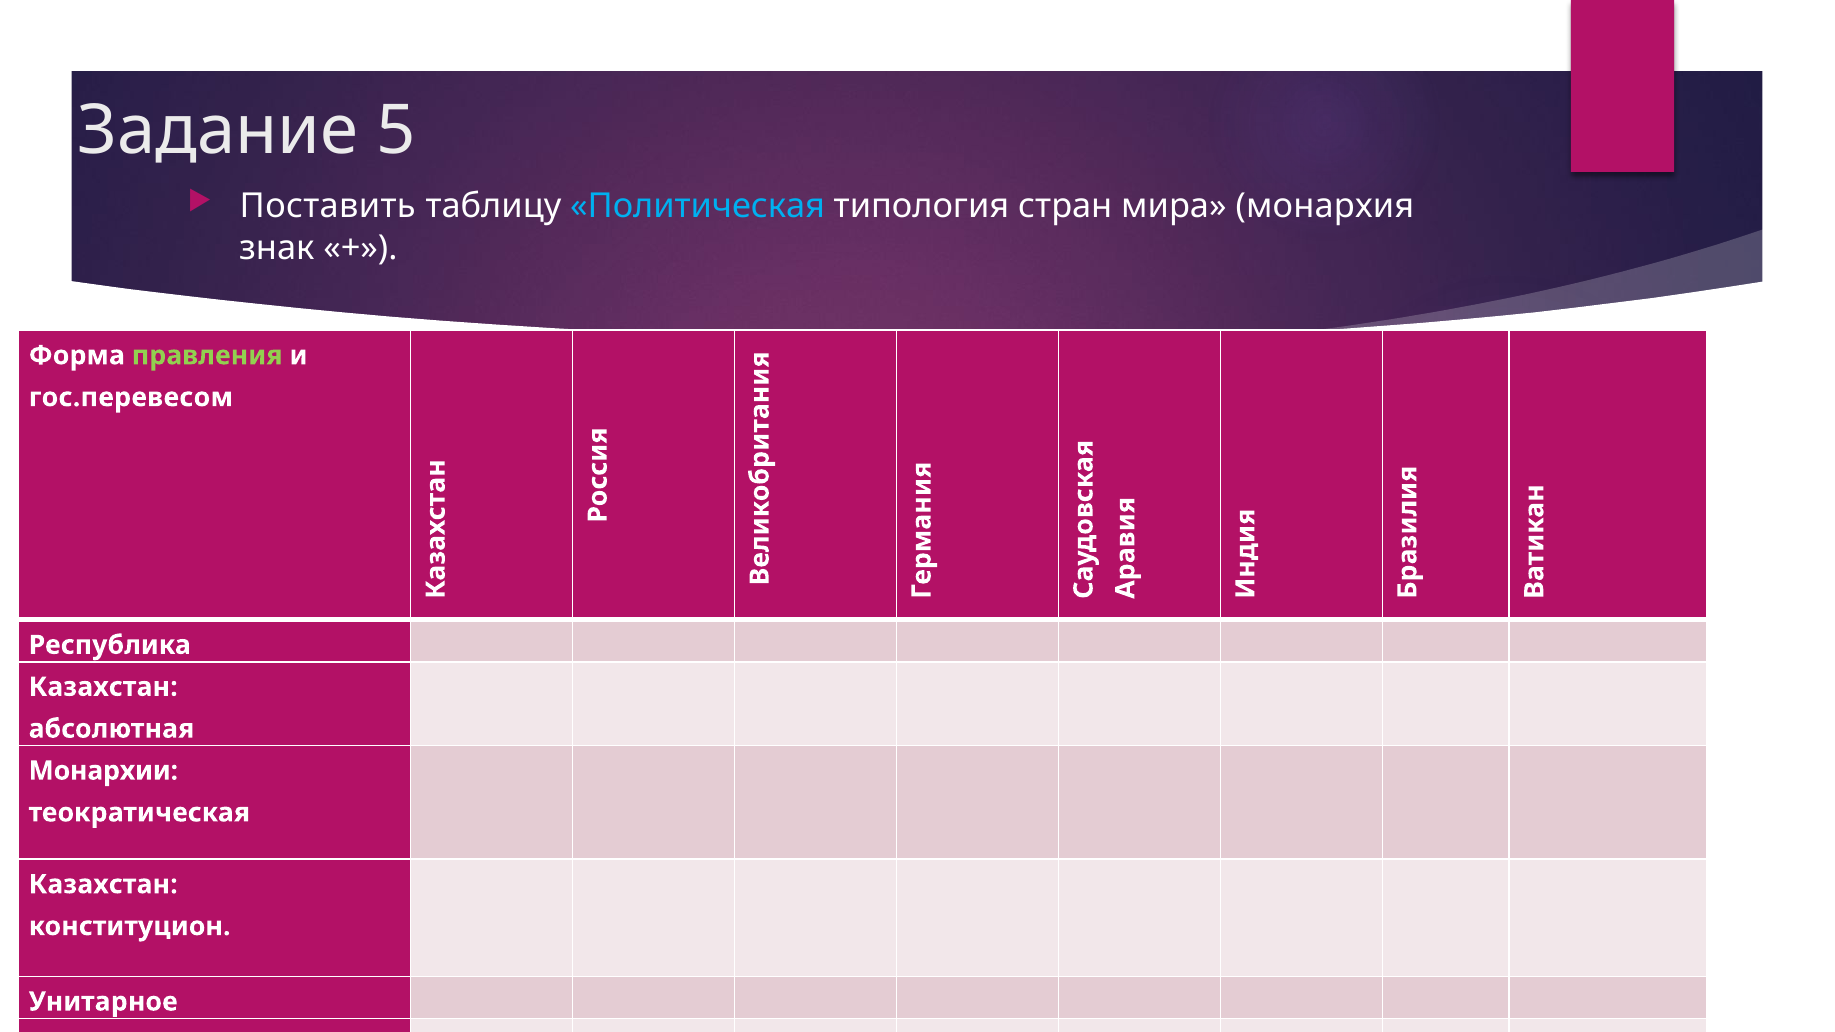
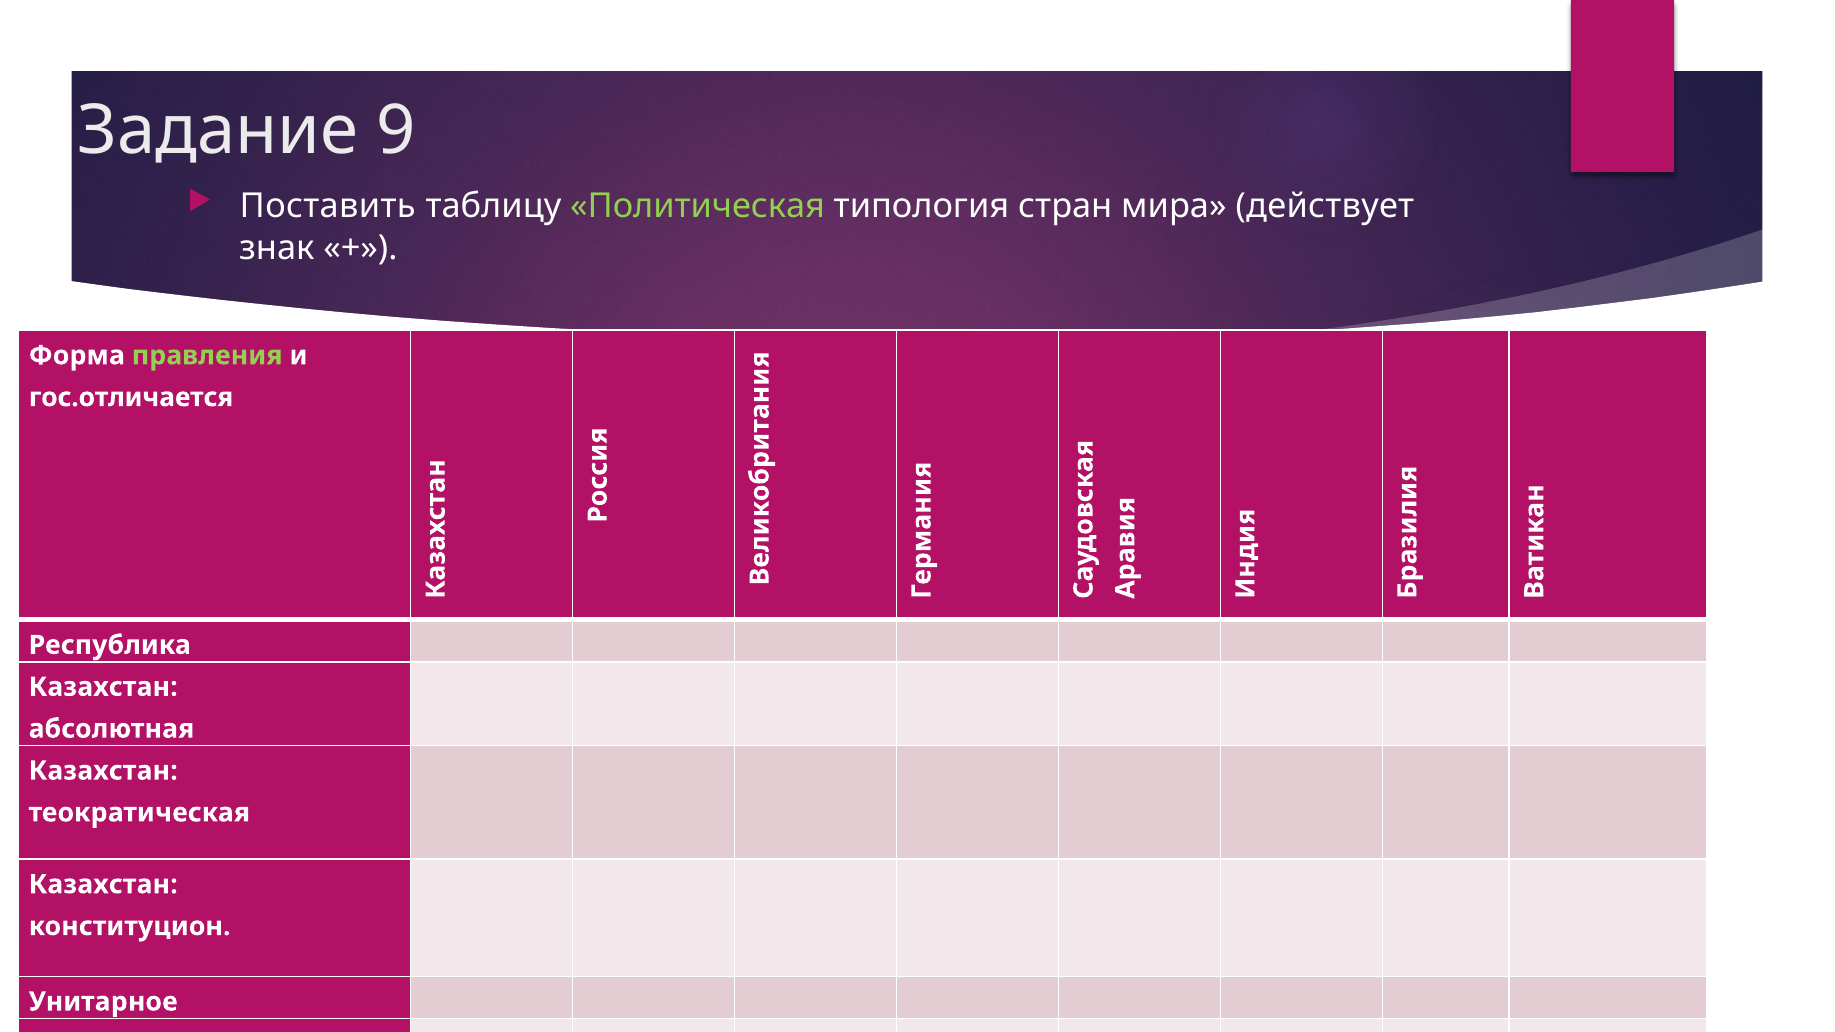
5: 5 -> 9 (396, 131)
Политическая colour: light blue -> light green (698, 207)
монархия: монархия -> действует (1325, 207)
гос.перевесом: гос.перевесом -> гос.отличается (131, 397)
Монархии: Монархии -> Казахстан (103, 771)
